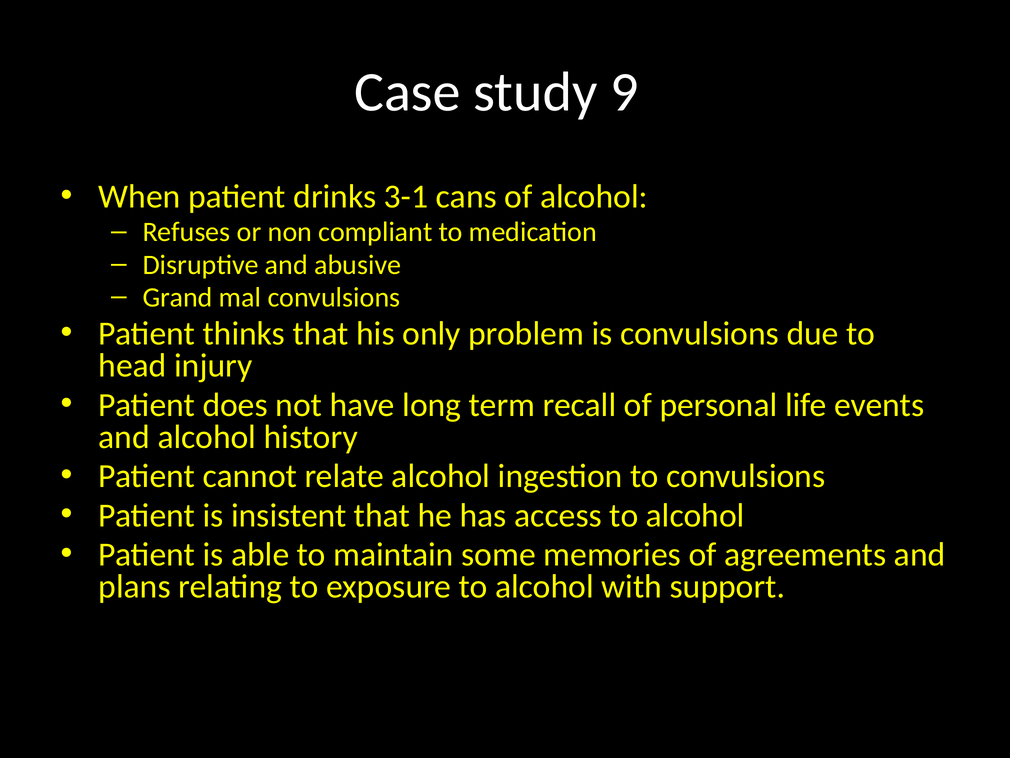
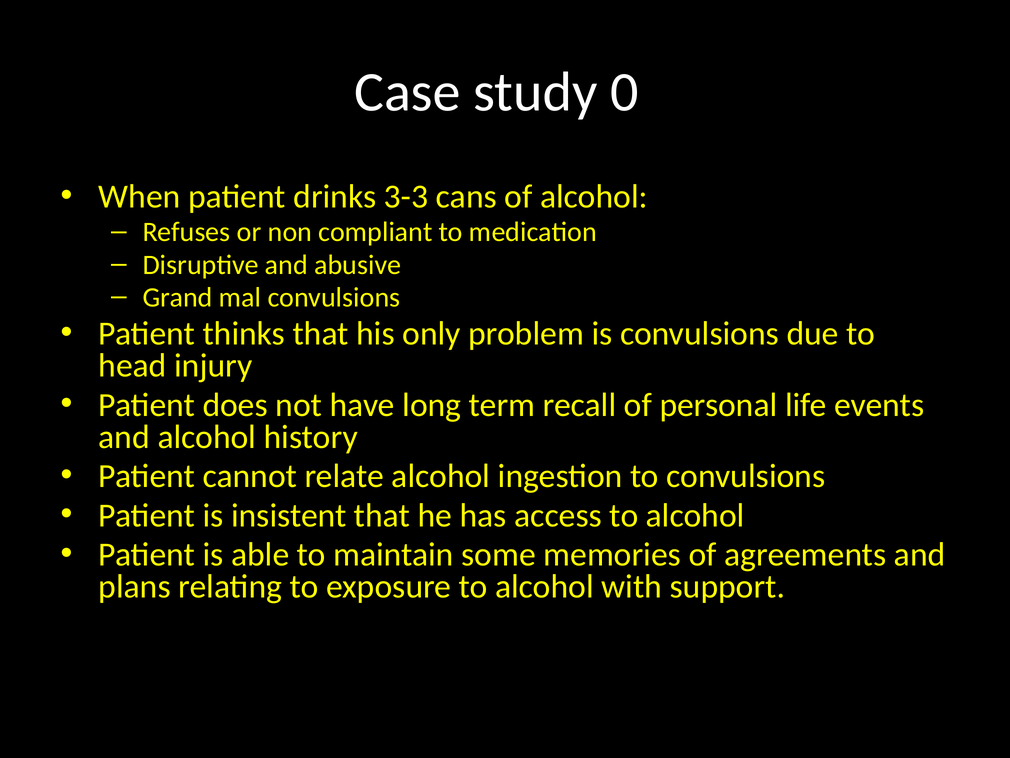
9: 9 -> 0 (624, 92)
3-1: 3-1 -> 3-3 (406, 197)
